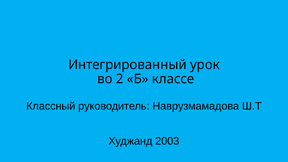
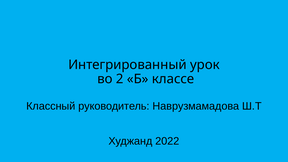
2003: 2003 -> 2022 (167, 141)
